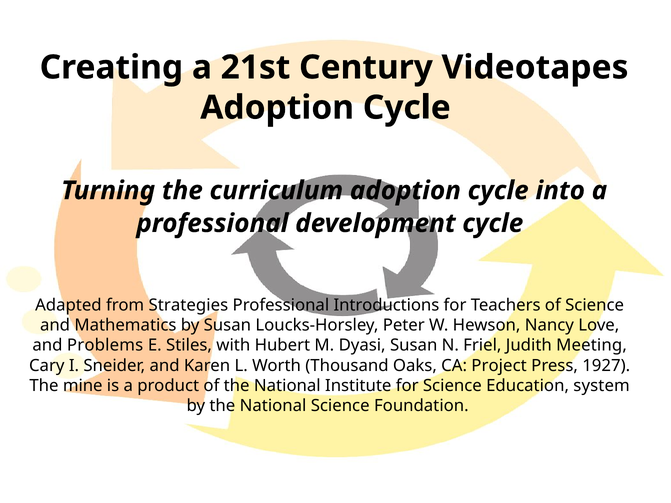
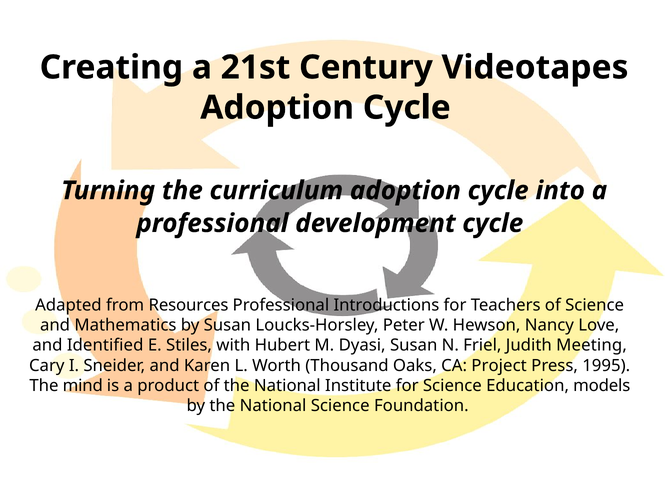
Strategies: Strategies -> Resources (189, 305)
Problems: Problems -> Identified (105, 346)
1927: 1927 -> 1995 (606, 366)
mine: mine -> mind (83, 386)
system: system -> models (602, 386)
